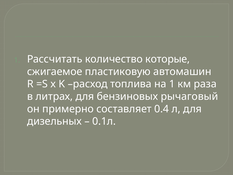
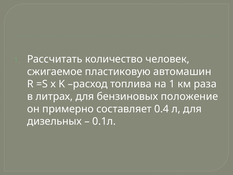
которые: которые -> человек (168, 59)
рычаговый: рычаговый -> положение (189, 96)
